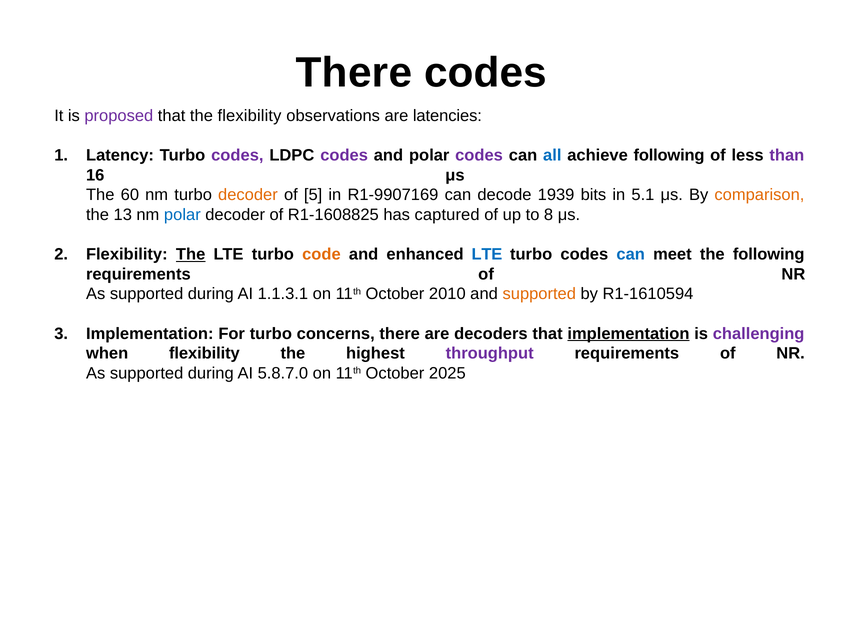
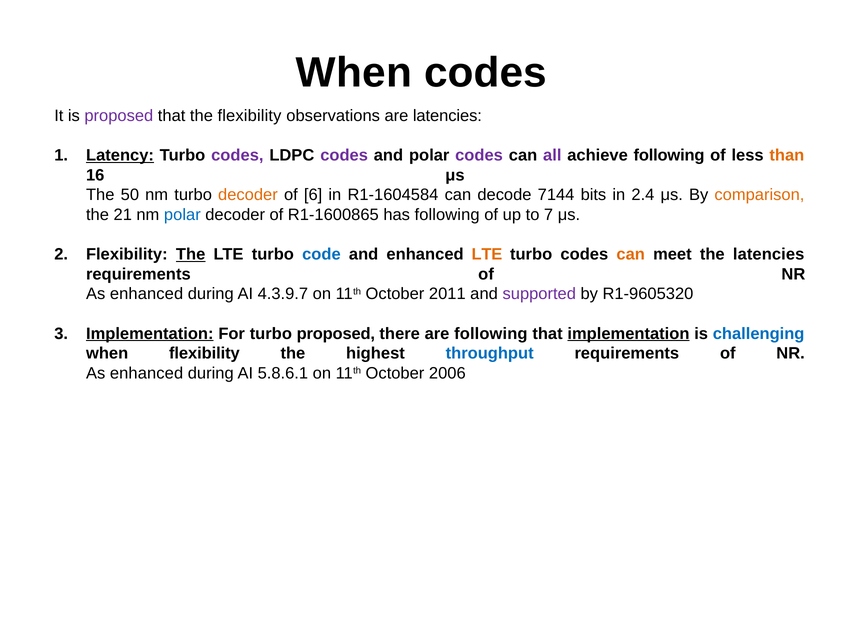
There: There -> When (354, 73)
Latency underline: none -> present (120, 155)
all colour: blue -> purple (552, 155)
than colour: purple -> orange (787, 155)
60: 60 -> 50 (130, 195)
5: 5 -> 6 (313, 195)
R1-9907169: R1-9907169 -> R1-1604584 (393, 195)
1939: 1939 -> 7144 (556, 195)
5.1: 5.1 -> 2.4 (643, 195)
13: 13 -> 21 (123, 215)
R1-1608825: R1-1608825 -> R1-1600865 (333, 215)
has captured: captured -> following (447, 215)
8: 8 -> 7 (549, 215)
code colour: orange -> blue (321, 254)
LTE colour: blue -> orange (487, 254)
can colour: blue -> orange (631, 254)
the following: following -> latencies (769, 254)
supported: supported -> enhanced (147, 294)
1.1.3.1: 1.1.3.1 -> 4.3.9.7 (283, 294)
2010: 2010 -> 2011 (447, 294)
supported colour: orange -> purple (539, 294)
R1-1610594: R1-1610594 -> R1-9605320 (648, 294)
Implementation underline: none -> present (150, 334)
turbo concerns: concerns -> proposed (336, 334)
are decoders: decoders -> following (491, 334)
challenging colour: purple -> blue (759, 334)
throughput colour: purple -> blue (490, 353)
supported: supported -> enhanced (147, 373)
5.8.7.0: 5.8.7.0 -> 5.8.6.1 (283, 373)
2025: 2025 -> 2006 (447, 373)
